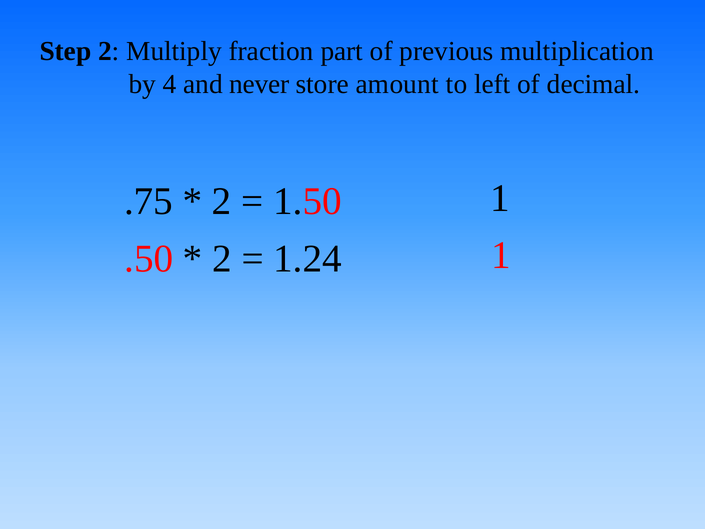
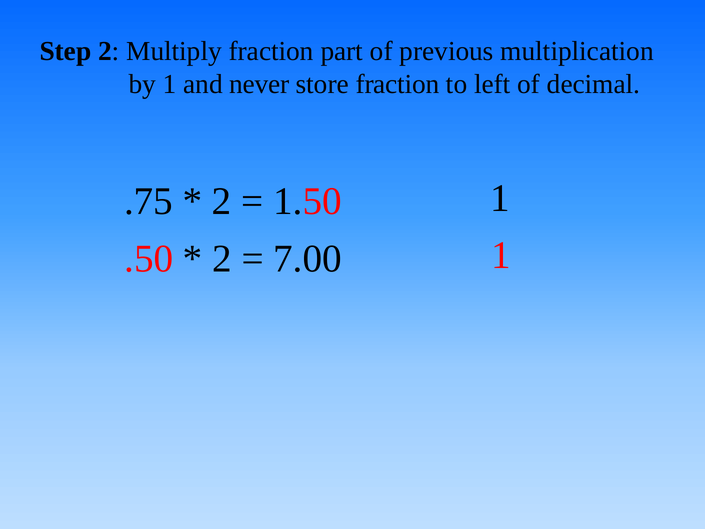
by 4: 4 -> 1 (170, 84)
store amount: amount -> fraction (397, 84)
1.24: 1.24 -> 7.00 (308, 259)
